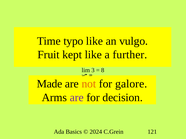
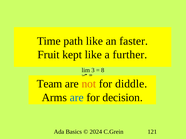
typo: typo -> path (73, 41)
vulgo: vulgo -> faster (134, 41)
Made: Made -> Team (49, 84)
galore: galore -> diddle (131, 84)
are colour: purple -> blue (77, 98)
